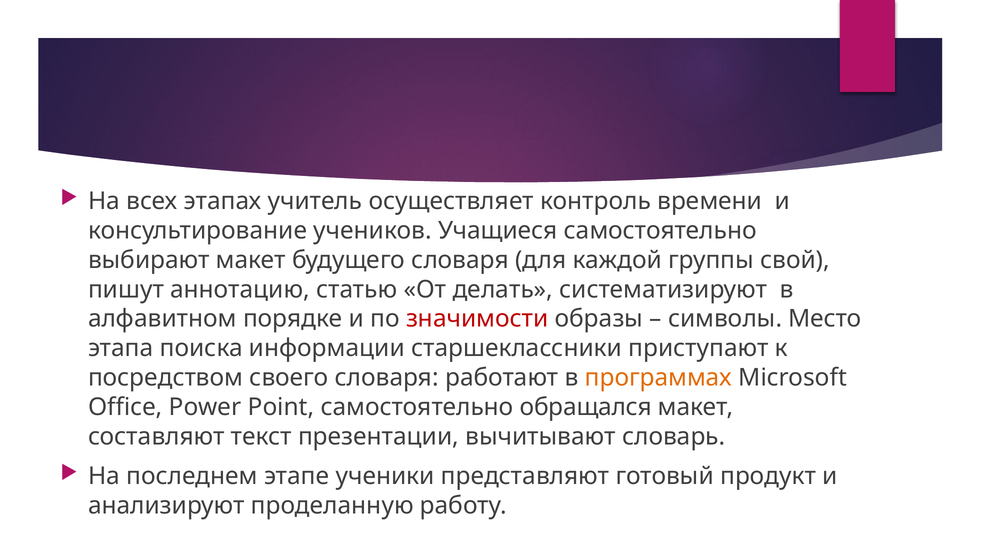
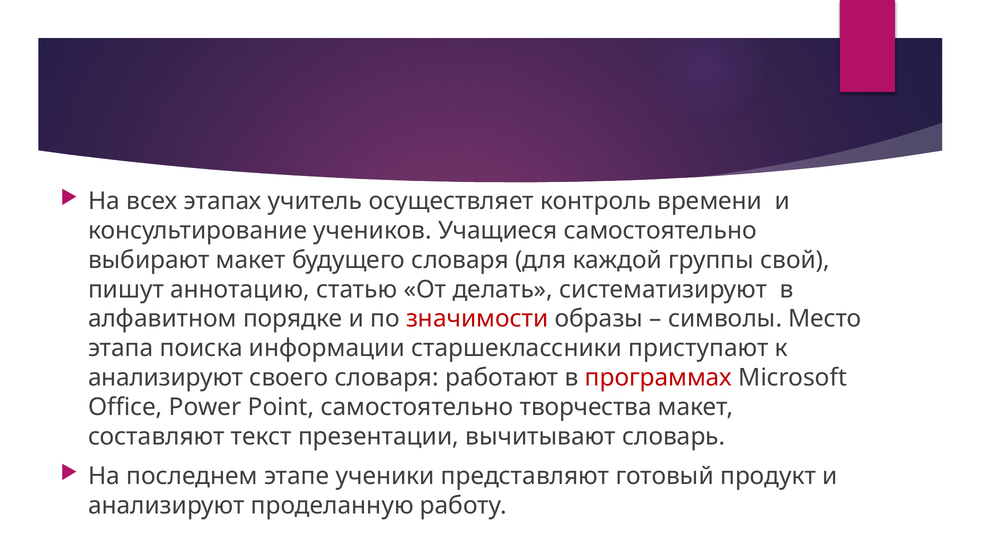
посредством: посредством -> анализируют (166, 378)
программах colour: orange -> red (658, 378)
обращался: обращался -> творчества (586, 407)
